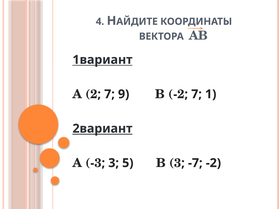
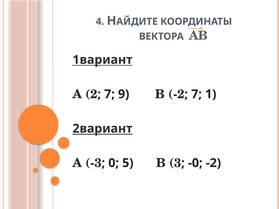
3: 3 -> 0 (114, 163)
-7: -7 -> -0 (195, 163)
